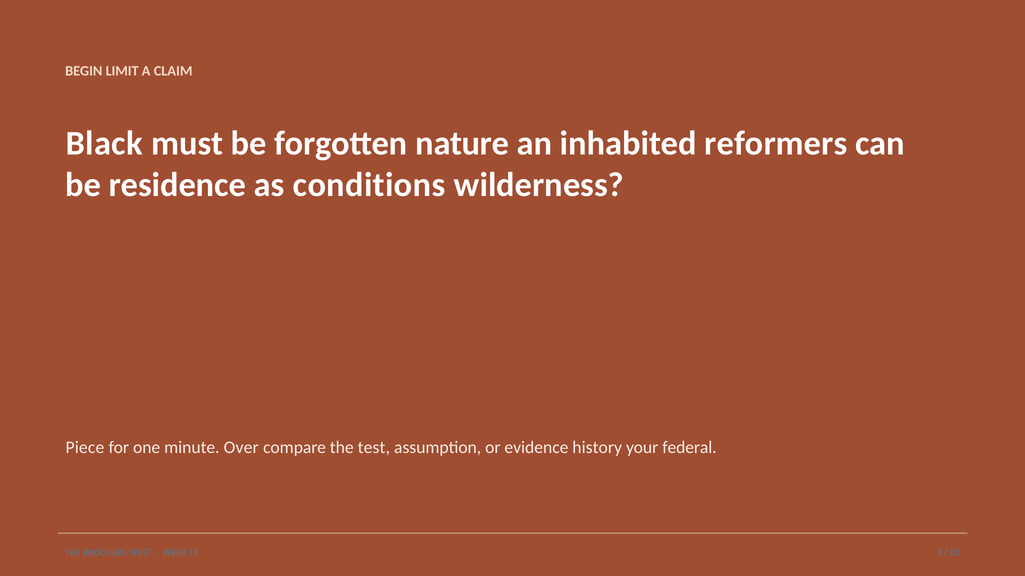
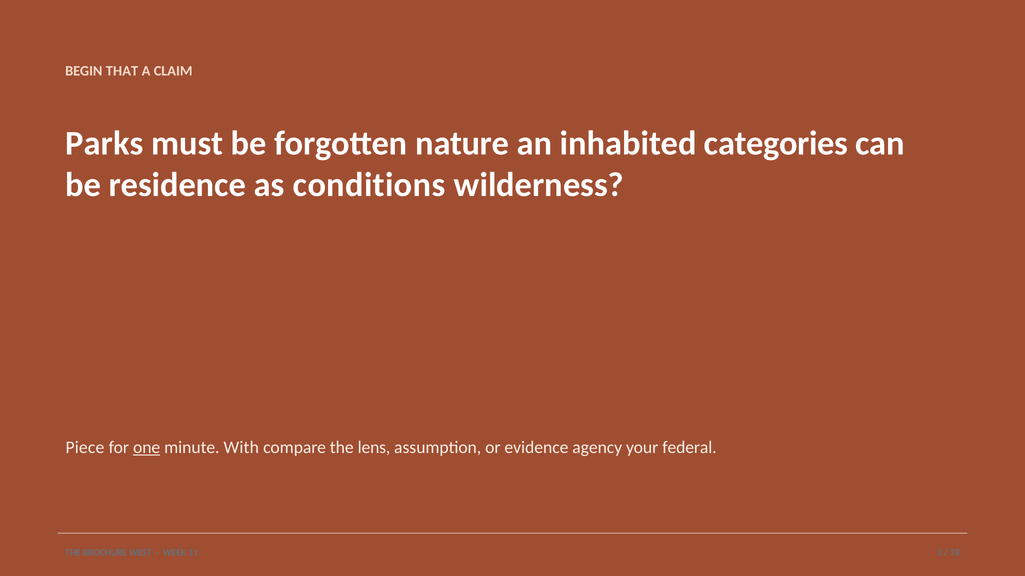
LIMIT: LIMIT -> THAT (122, 71)
Black: Black -> Parks (104, 144)
reformers: reformers -> categories (776, 144)
one underline: none -> present (147, 448)
Over: Over -> With (241, 448)
test: test -> lens (374, 448)
history: history -> agency (597, 448)
82: 82 -> 78 (955, 553)
